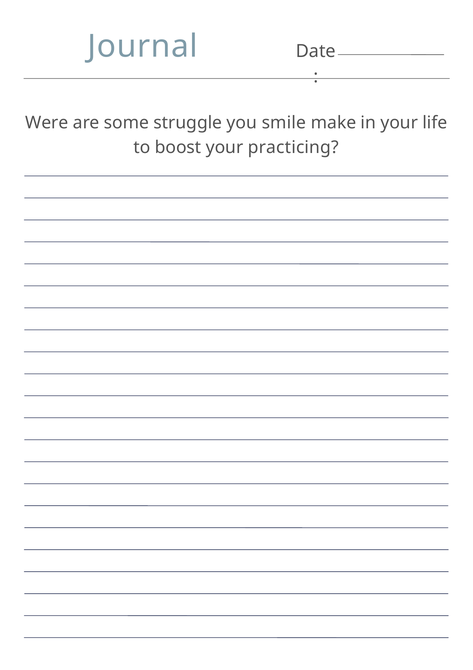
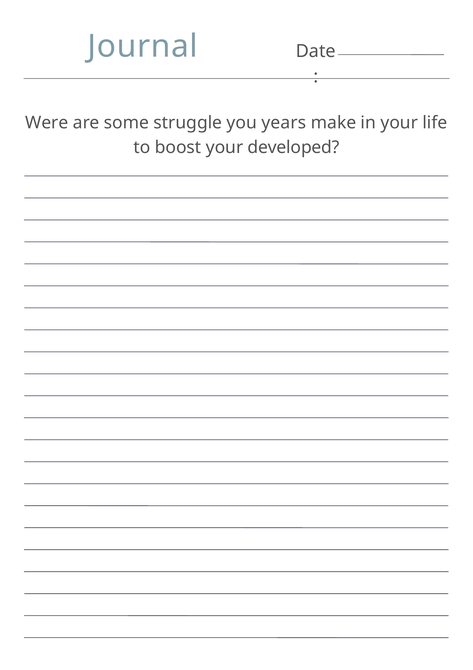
smile: smile -> years (284, 123)
practicing: practicing -> developed (294, 147)
